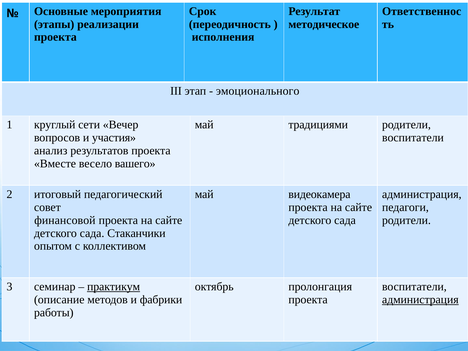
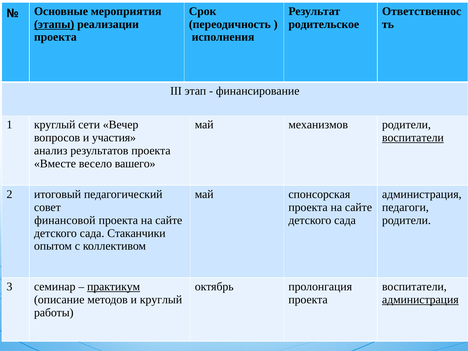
этапы underline: none -> present (54, 24)
методическое: методическое -> родительское (324, 24)
эмоционального: эмоционального -> финансирование (258, 91)
традициями: традициями -> механизмов (318, 125)
воспитатели underline: none -> present (413, 138)
видеокамера: видеокамера -> спонсорская (319, 194)
и фабрики: фабрики -> круглый (161, 300)
